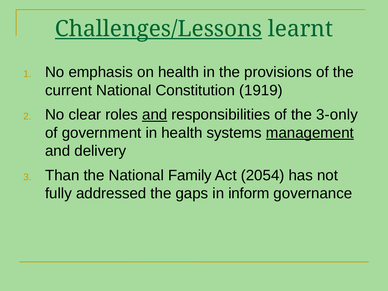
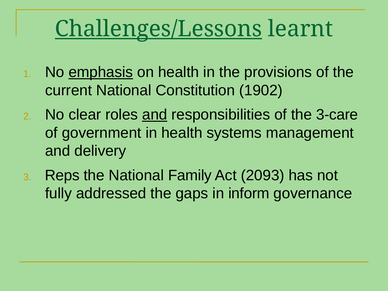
emphasis underline: none -> present (101, 72)
1919: 1919 -> 1902 (261, 90)
3-only: 3-only -> 3-care (337, 115)
management underline: present -> none (310, 133)
Than: Than -> Reps (62, 175)
2054: 2054 -> 2093 (263, 175)
